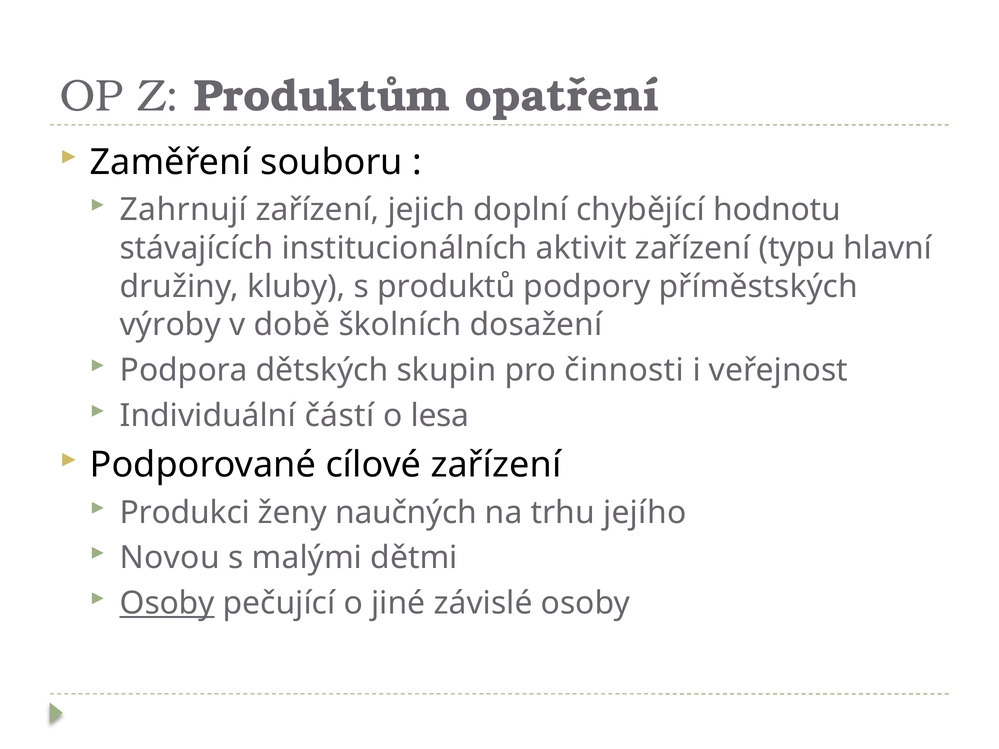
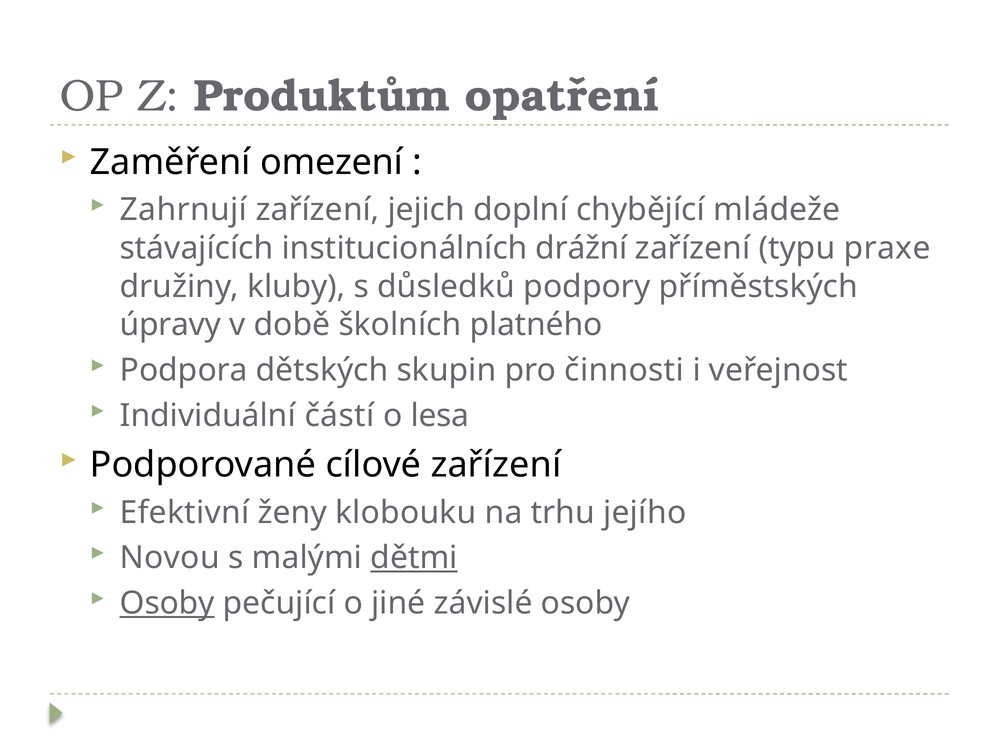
souboru: souboru -> omezení (332, 162)
hodnotu: hodnotu -> mládeže (777, 210)
aktivit: aktivit -> drážní (581, 248)
hlavní: hlavní -> praxe (887, 248)
produktů: produktů -> důsledků (446, 287)
výroby: výroby -> úpravy (170, 325)
dosažení: dosažení -> platného (536, 325)
Produkci: Produkci -> Efektivní (185, 513)
naučných: naučných -> klobouku (406, 513)
dětmi underline: none -> present (414, 558)
